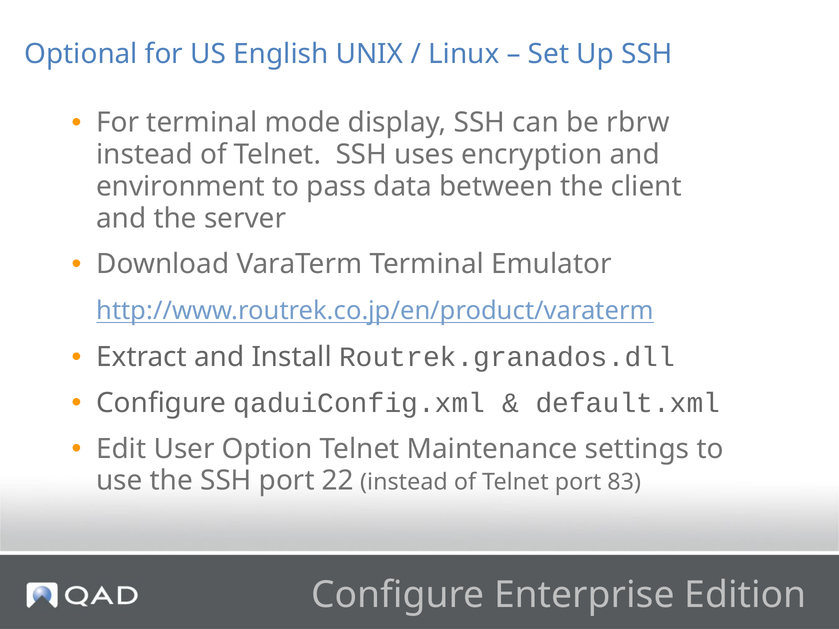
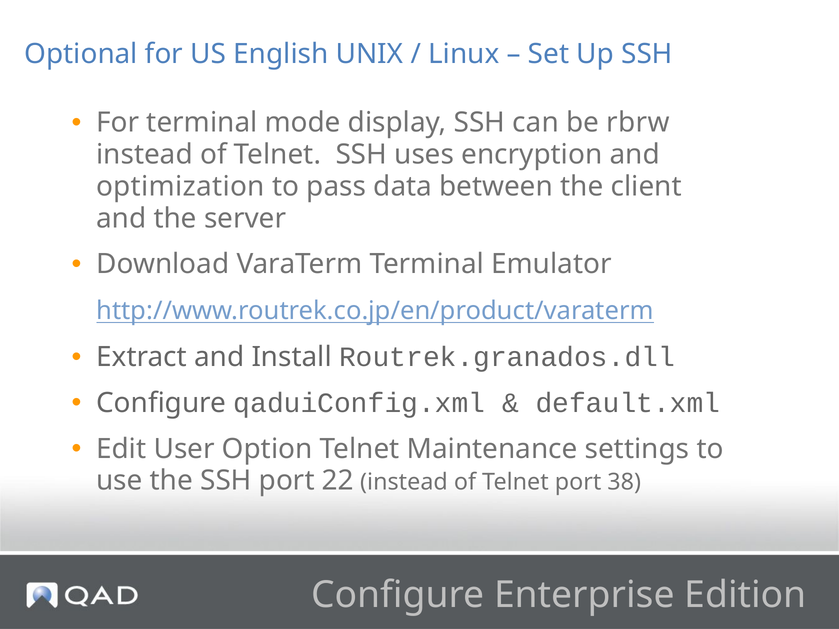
environment: environment -> optimization (180, 187)
83: 83 -> 38 (624, 482)
